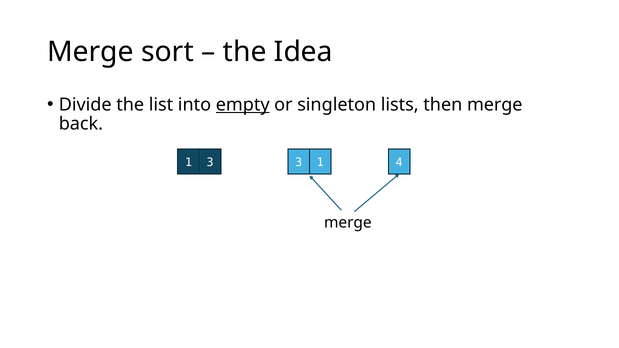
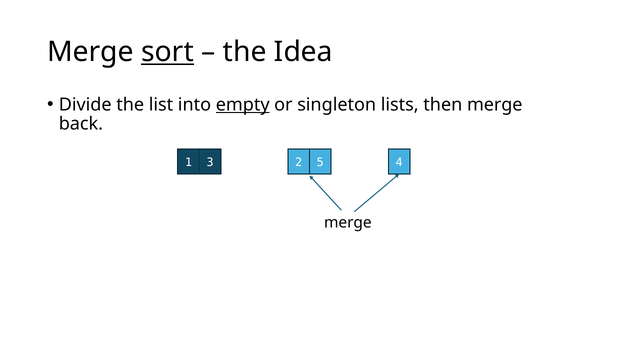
sort underline: none -> present (168, 52)
3 3: 3 -> 2 (299, 162)
1 1: 1 -> 5 (320, 162)
